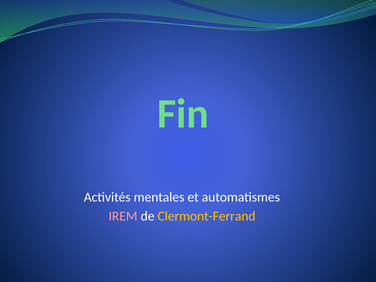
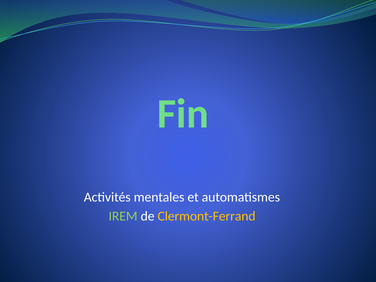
IREM colour: pink -> light green (123, 216)
